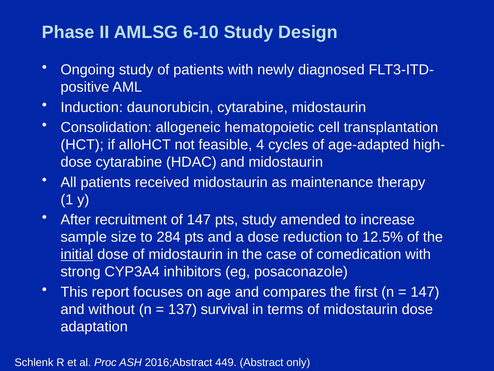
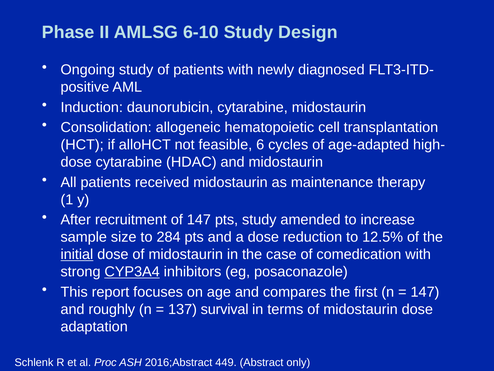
4: 4 -> 6 (260, 145)
CYP3A4 underline: none -> present (132, 271)
without: without -> roughly (112, 309)
